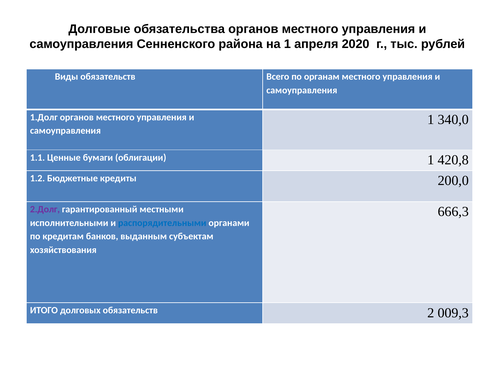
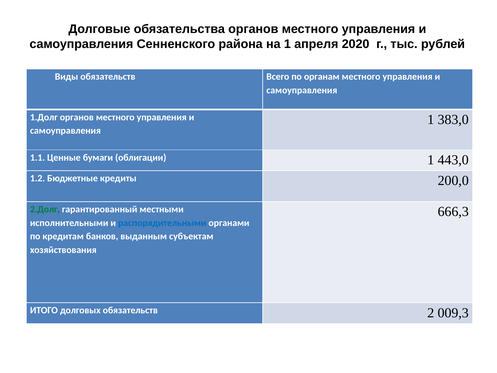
340,0: 340,0 -> 383,0 (453, 119)
420,8: 420,8 -> 443,0 (453, 160)
2.Долг colour: purple -> green (45, 209)
